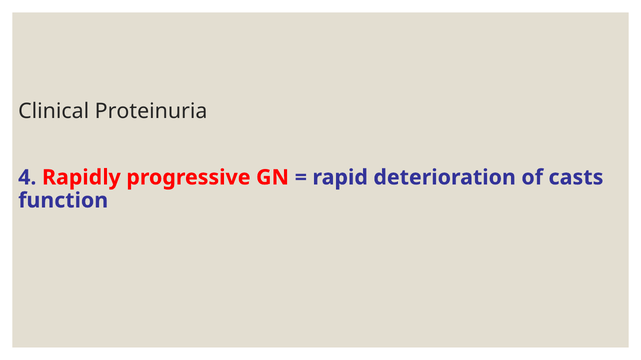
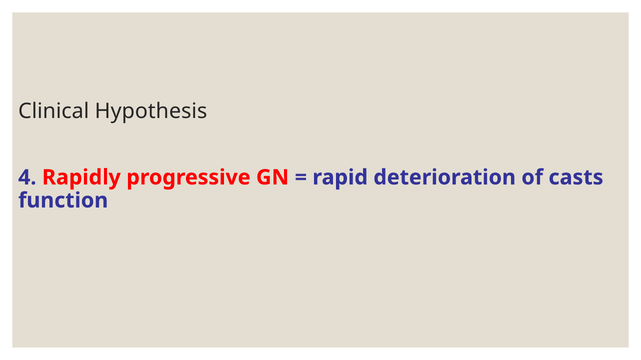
Proteinuria: Proteinuria -> Hypothesis (151, 111)
